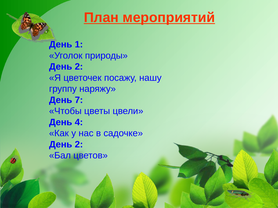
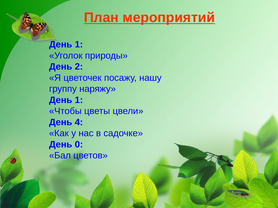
7: 7 -> 1 (79, 100)
2: 2 -> 0 (79, 145)
